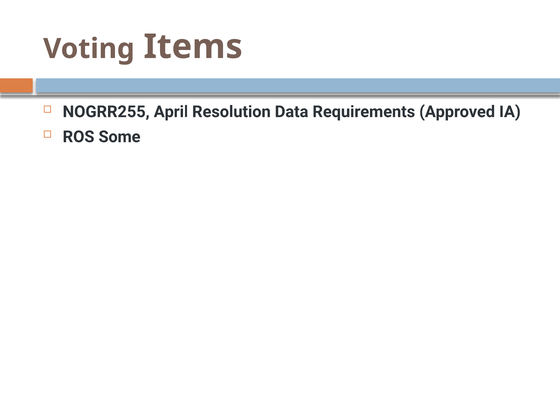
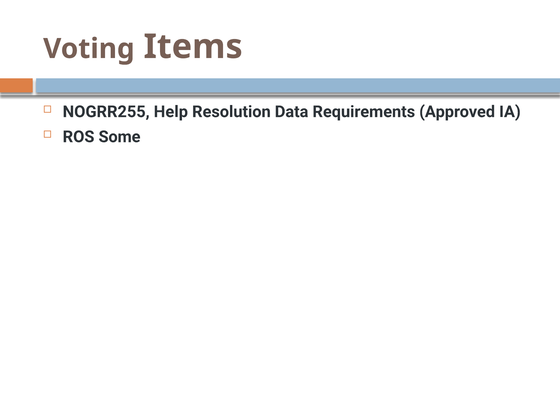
April: April -> Help (171, 112)
